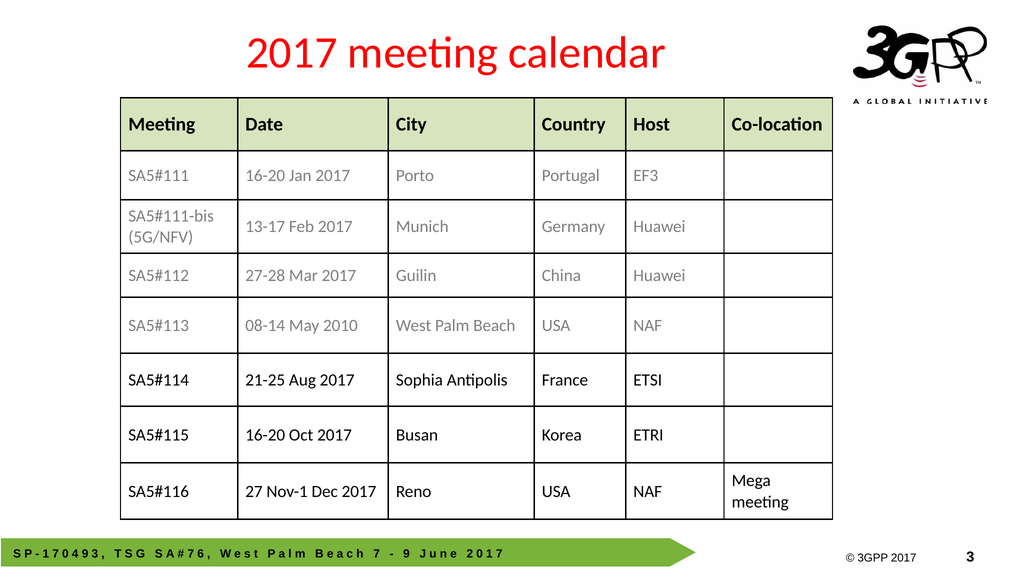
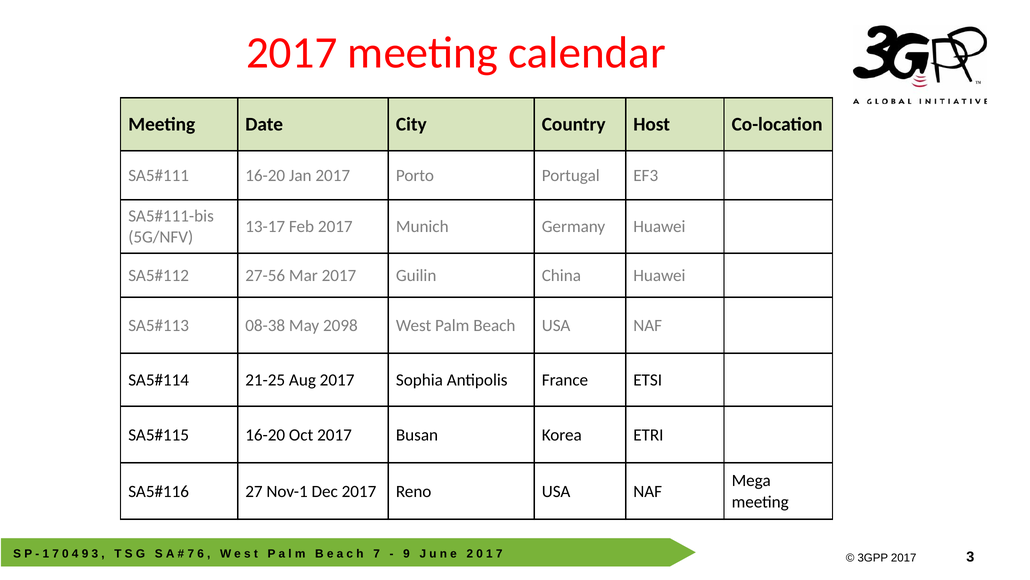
27-28: 27-28 -> 27-56 (265, 275)
08-14: 08-14 -> 08-38 (265, 325)
2010: 2010 -> 2098 (340, 325)
